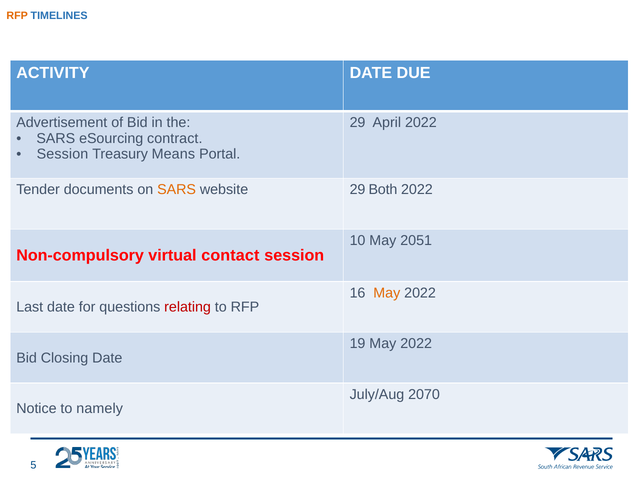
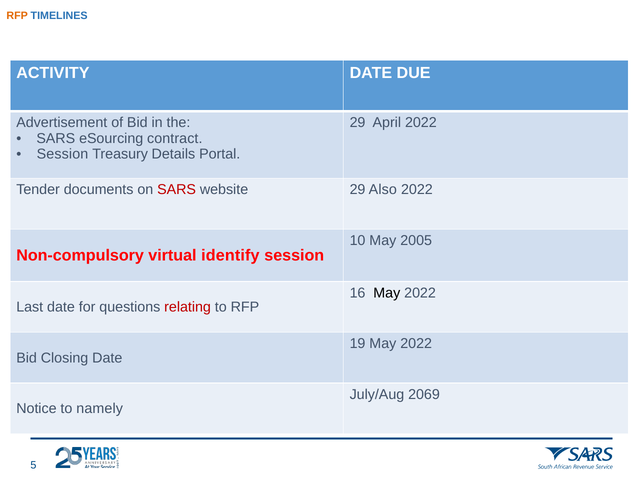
Means: Means -> Details (173, 154)
SARS colour: orange -> red (177, 190)
Both: Both -> Also (383, 190)
2051: 2051 -> 2005 (416, 241)
contact: contact -> identify (230, 256)
May colour: orange -> black (387, 293)
2070: 2070 -> 2069 (424, 395)
